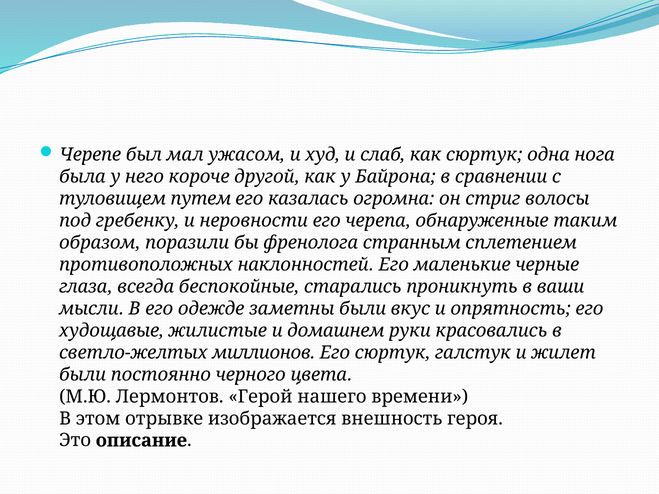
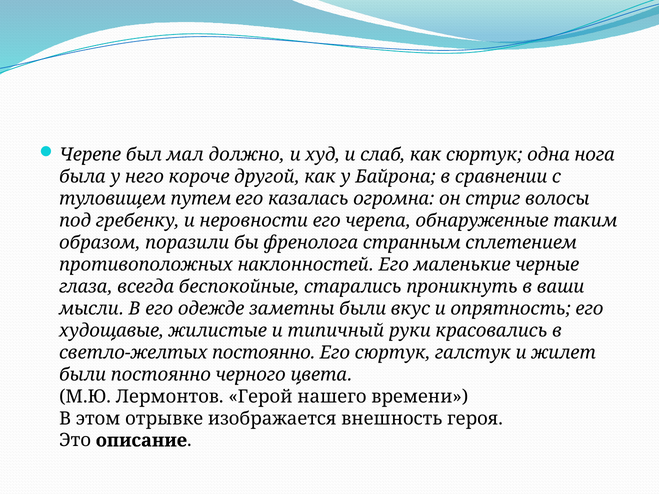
ужасом: ужасом -> должно (247, 155)
домашнем: домашнем -> типичный (336, 331)
светло-желтых миллионов: миллионов -> постоянно (264, 353)
